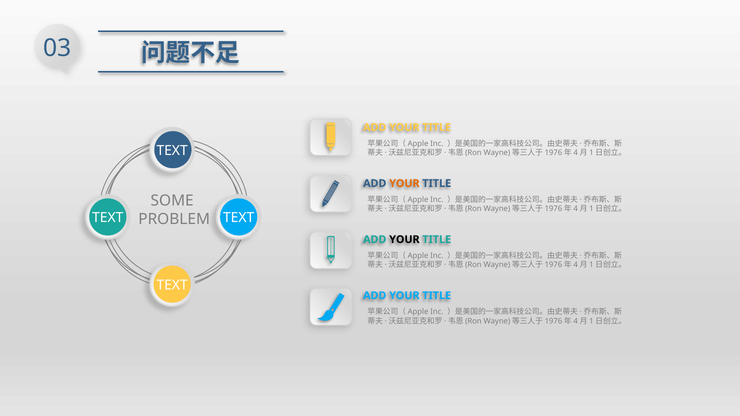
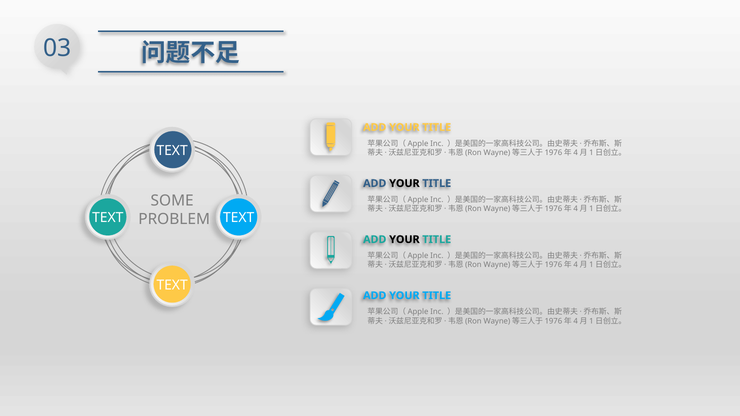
YOUR colour: orange -> black (404, 183)
